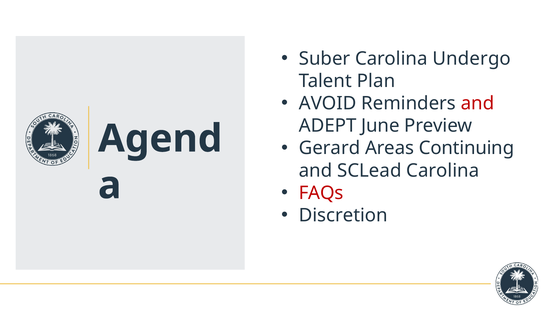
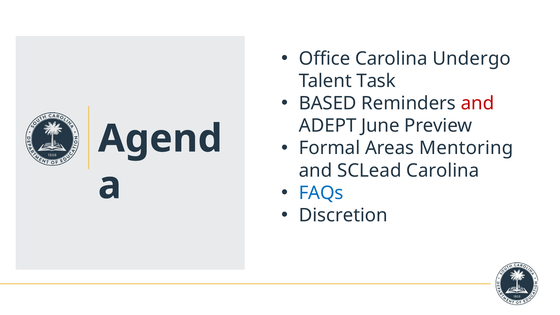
Suber: Suber -> Office (325, 59)
Plan: Plan -> Task (376, 81)
AVOID: AVOID -> BASED (328, 103)
Gerard: Gerard -> Formal (330, 148)
Continuing: Continuing -> Mentoring (466, 148)
FAQs colour: red -> blue (321, 193)
